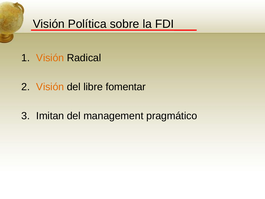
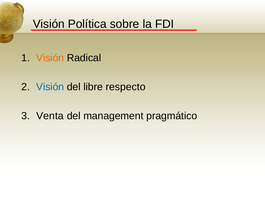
Visión colour: orange -> blue (50, 87)
fomentar: fomentar -> respecto (126, 87)
Imitan: Imitan -> Venta (50, 116)
